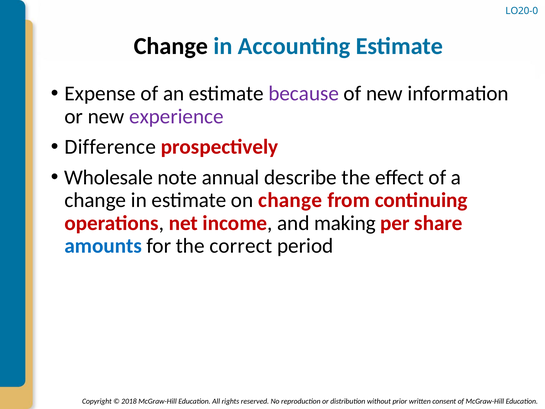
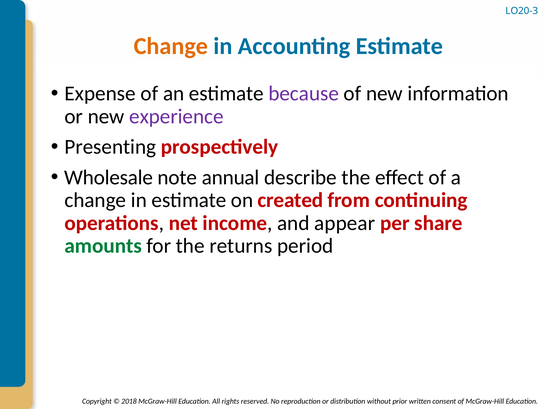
LO20-0: LO20-0 -> LO20-3 (522, 11)
Change colour: black -> orange (171, 46)
Difference: Difference -> Presenting (110, 147)
on change: change -> created (290, 200)
making: making -> appear (345, 223)
amounts colour: blue -> green (103, 246)
correct: correct -> returns (241, 246)
